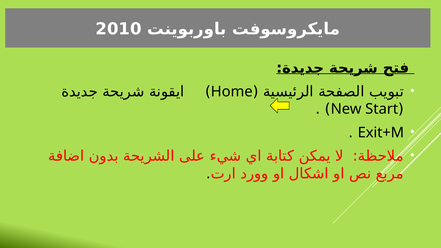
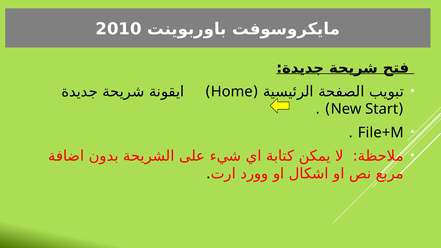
Exit+M: Exit+M -> File+M (381, 133)
